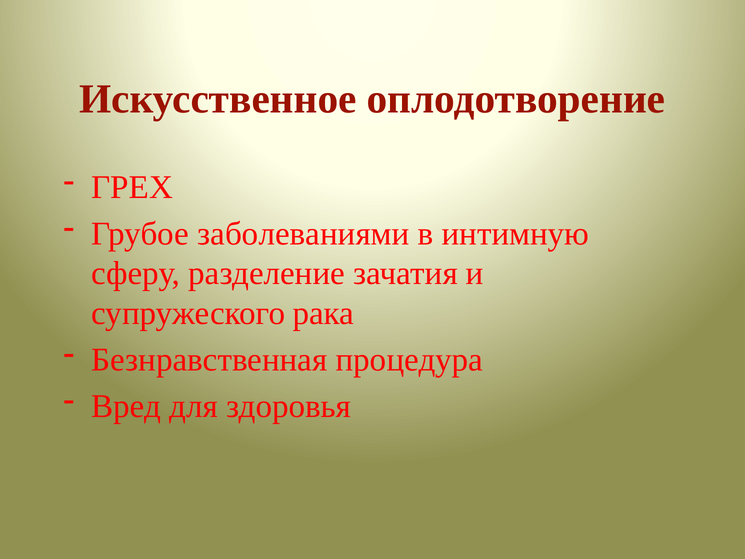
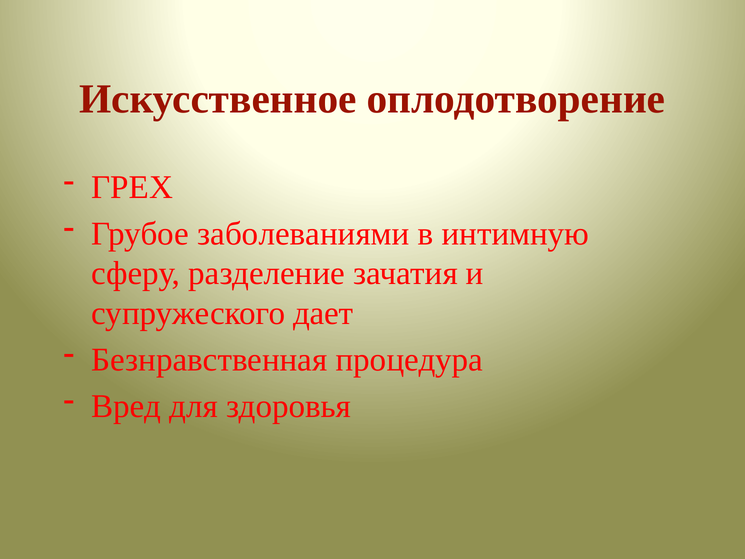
рака: рака -> дает (323, 313)
